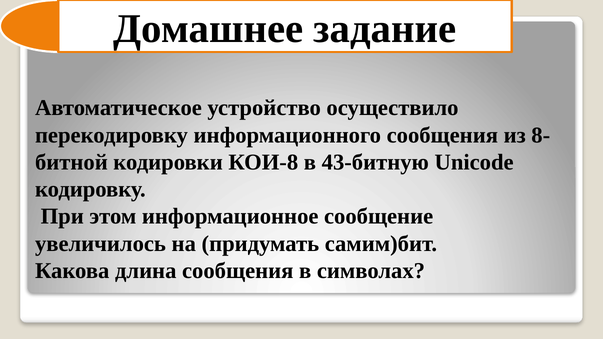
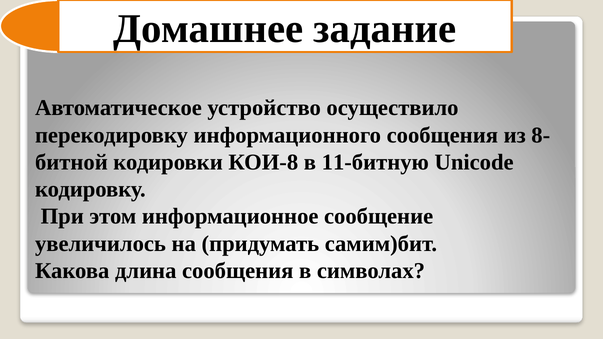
43-битную: 43-битную -> 11-битную (375, 162)
